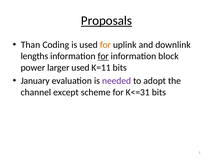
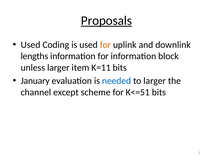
Than: Than -> Used (31, 45)
for underline: present -> none (103, 56)
power: power -> unless (33, 67)
larger used: used -> item (80, 67)
needed colour: purple -> blue (117, 81)
to adopt: adopt -> larger (155, 81)
K<=31: K<=31 -> K<=51 (138, 92)
